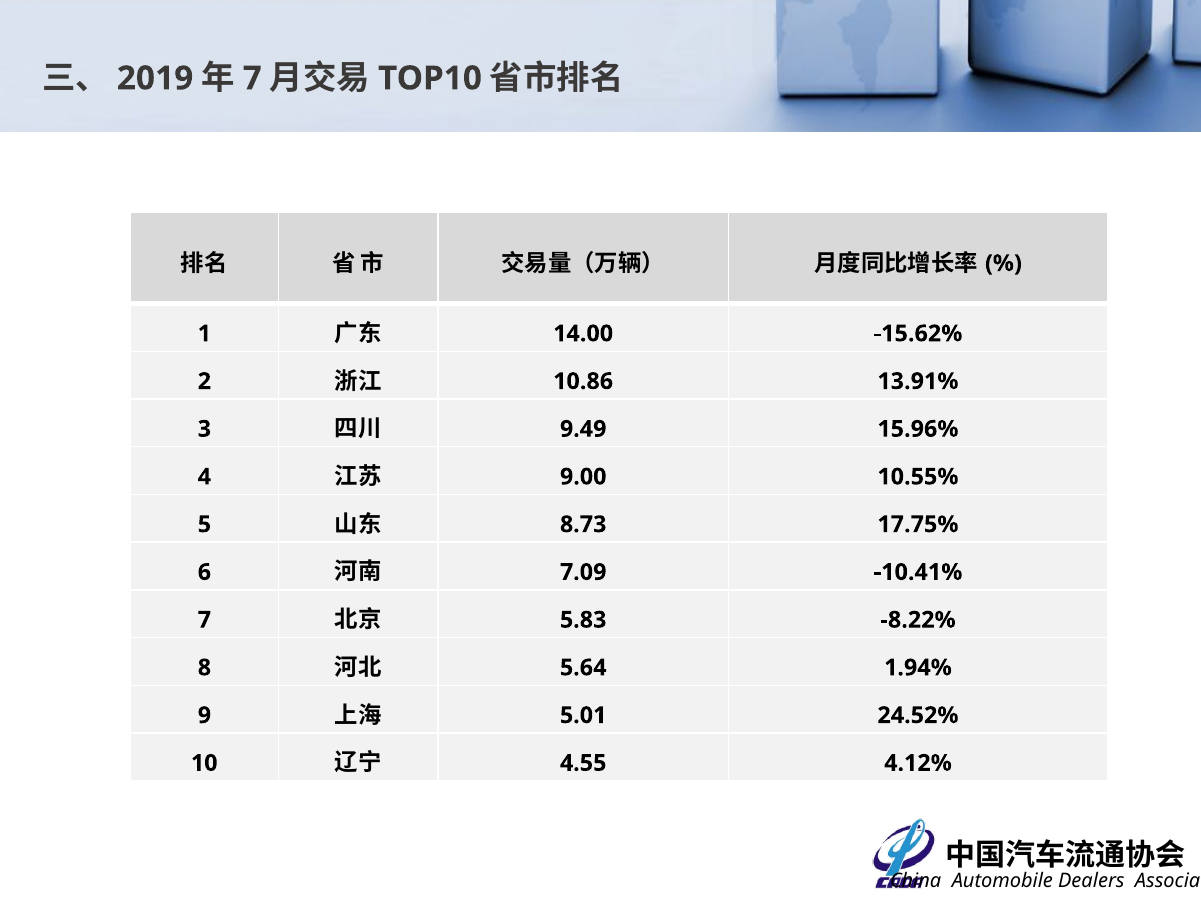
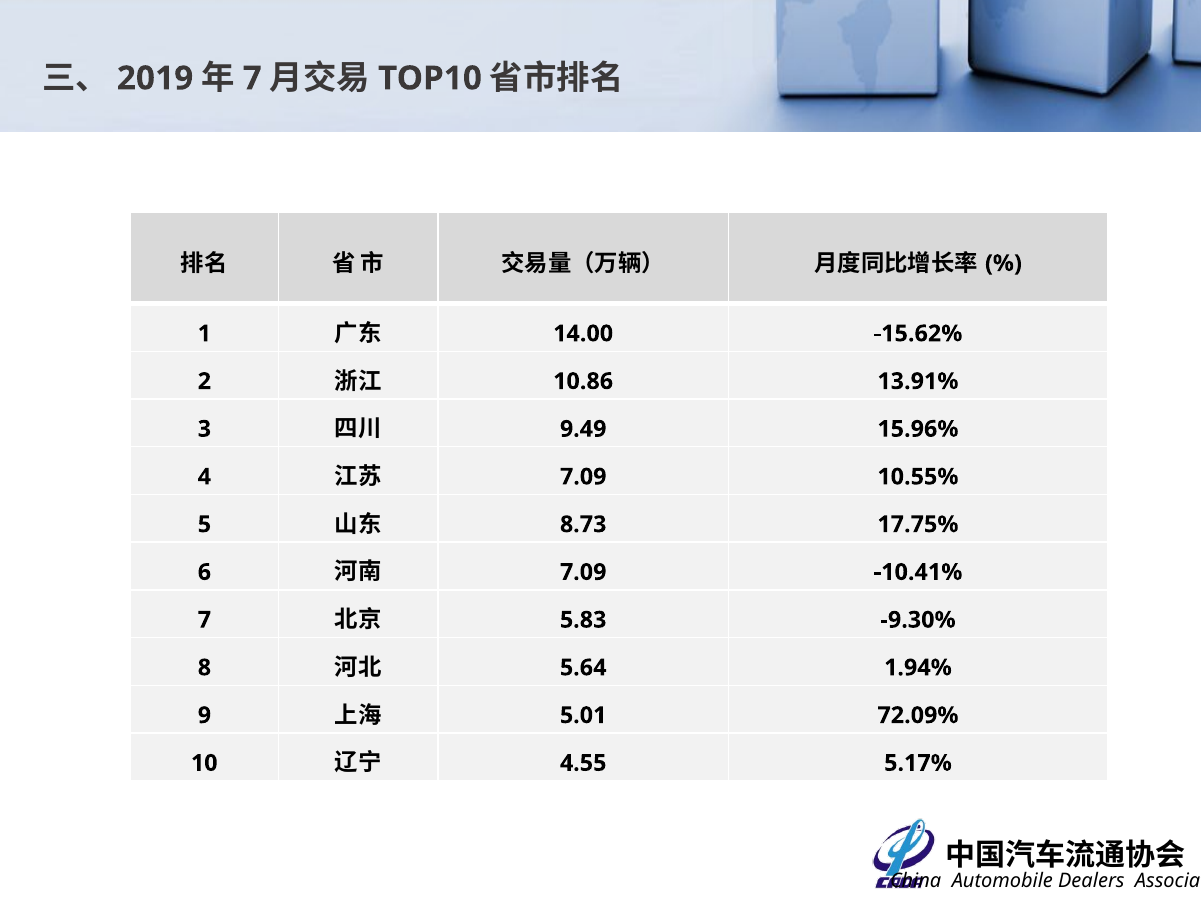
9.00: 9.00 -> 7.09 (583, 477)
-8.22%: -8.22% -> -9.30% (918, 620)
24.52%: 24.52% -> 72.09% (918, 715)
4.12%: 4.12% -> 5.17% (918, 763)
